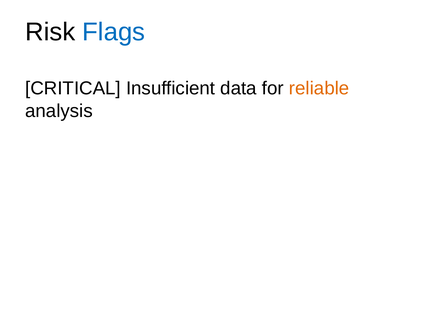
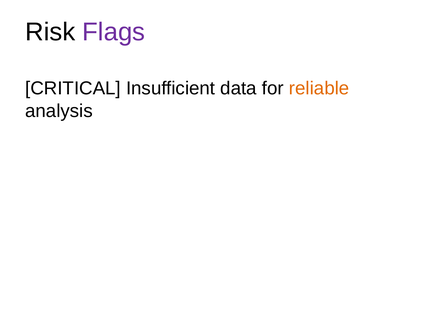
Flags colour: blue -> purple (114, 32)
